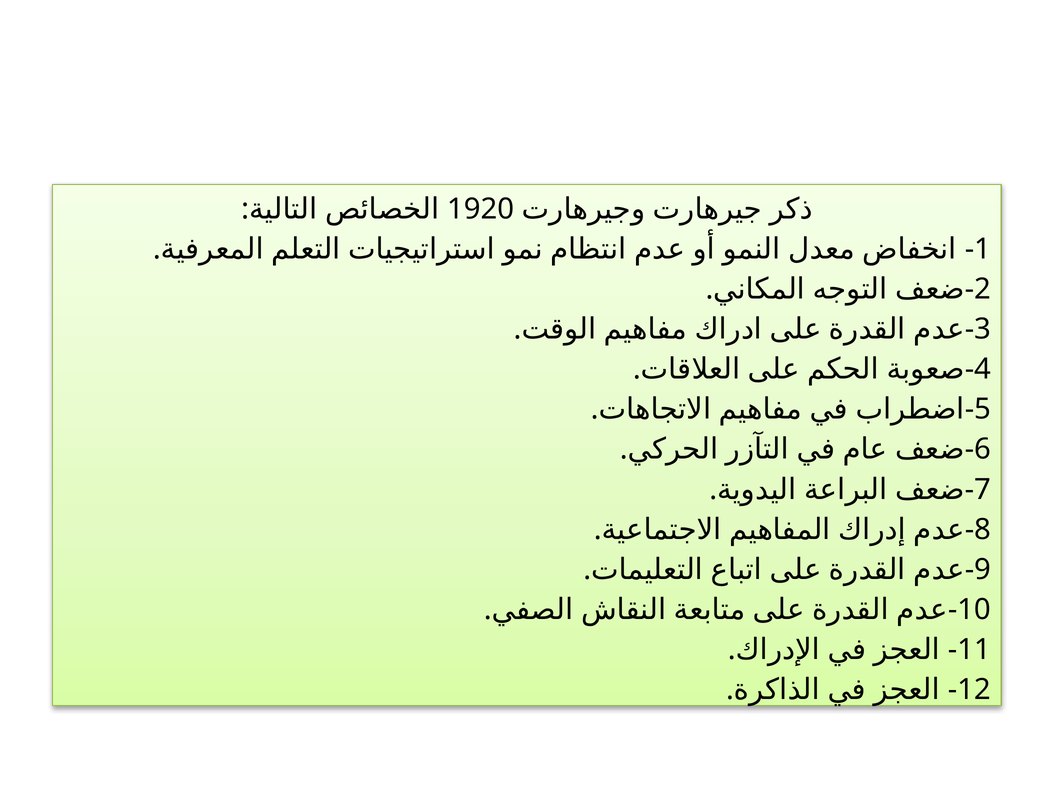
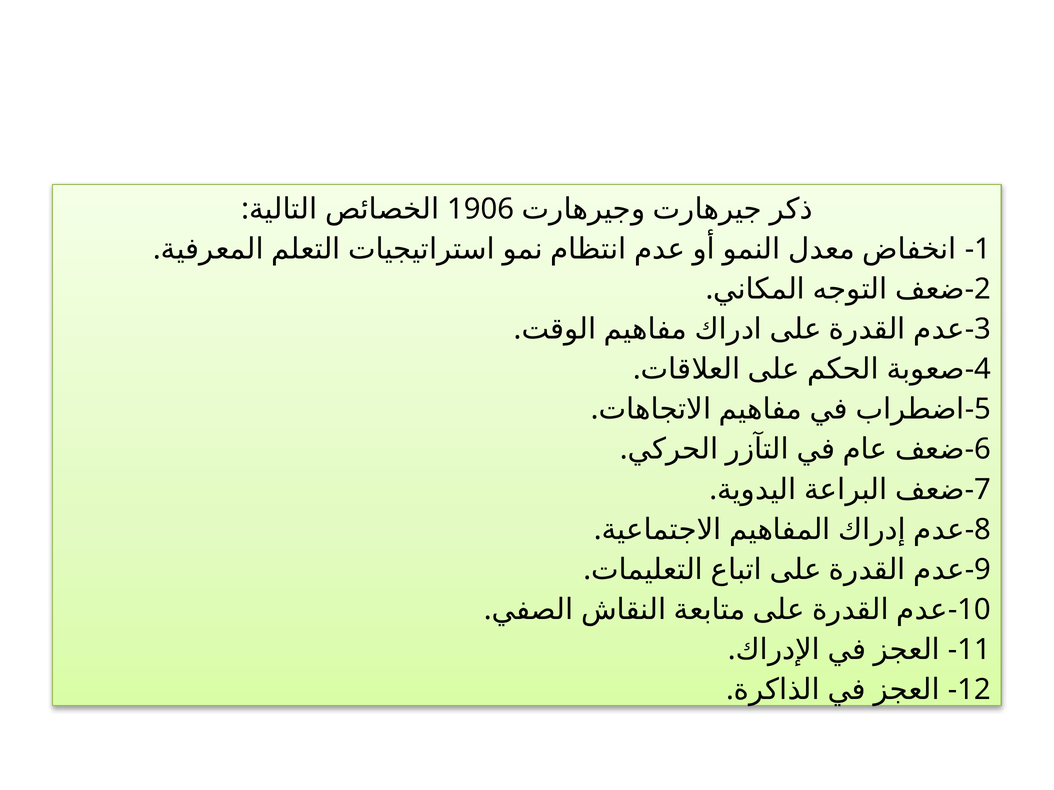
1920: 1920 -> 1906 (481, 209)
